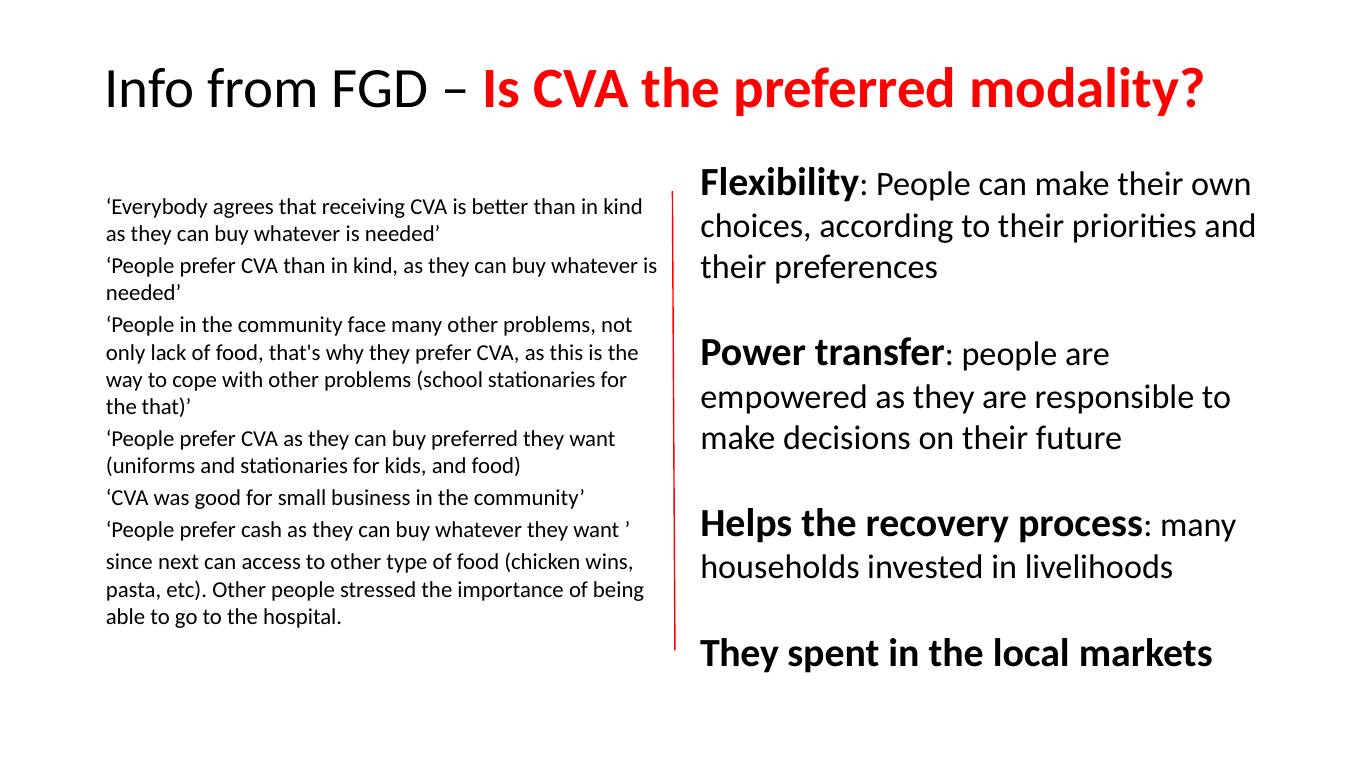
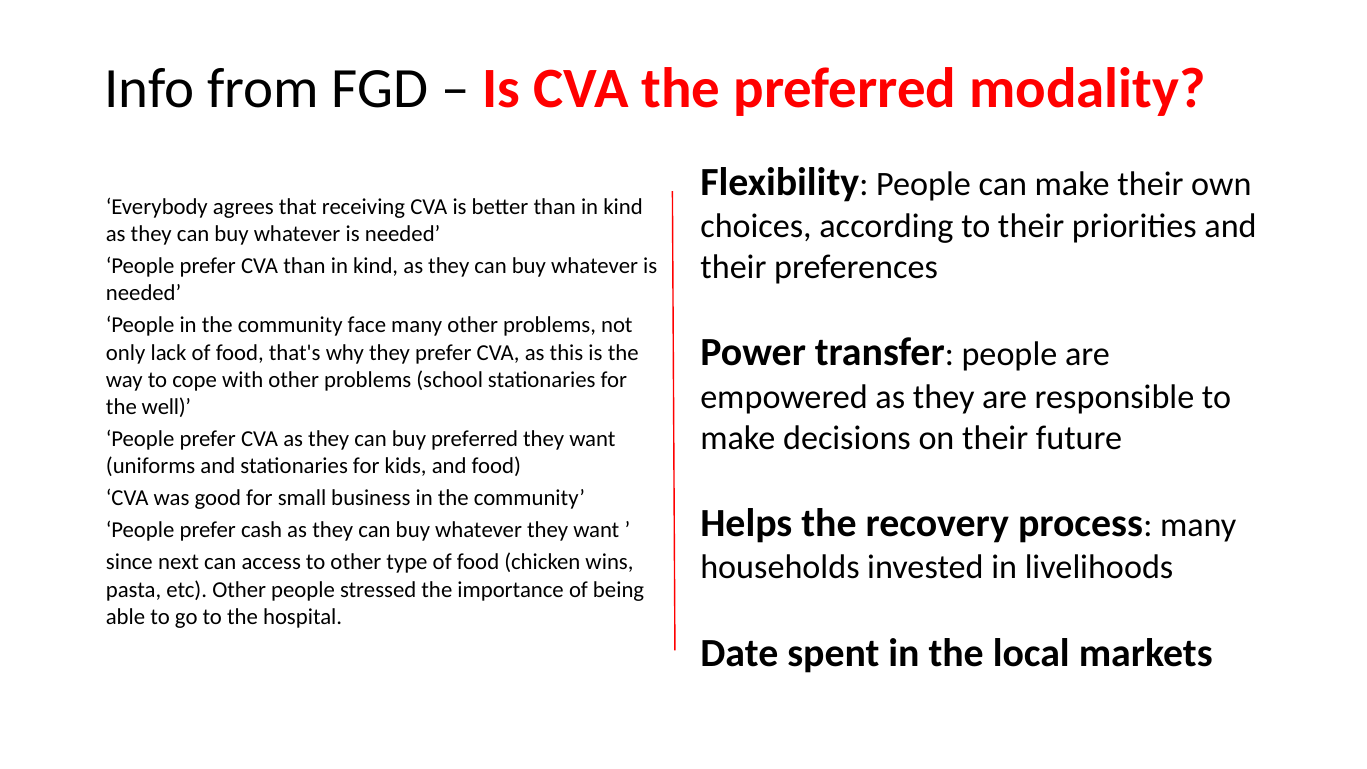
the that: that -> well (166, 407)
They: They -> Date (739, 653)
